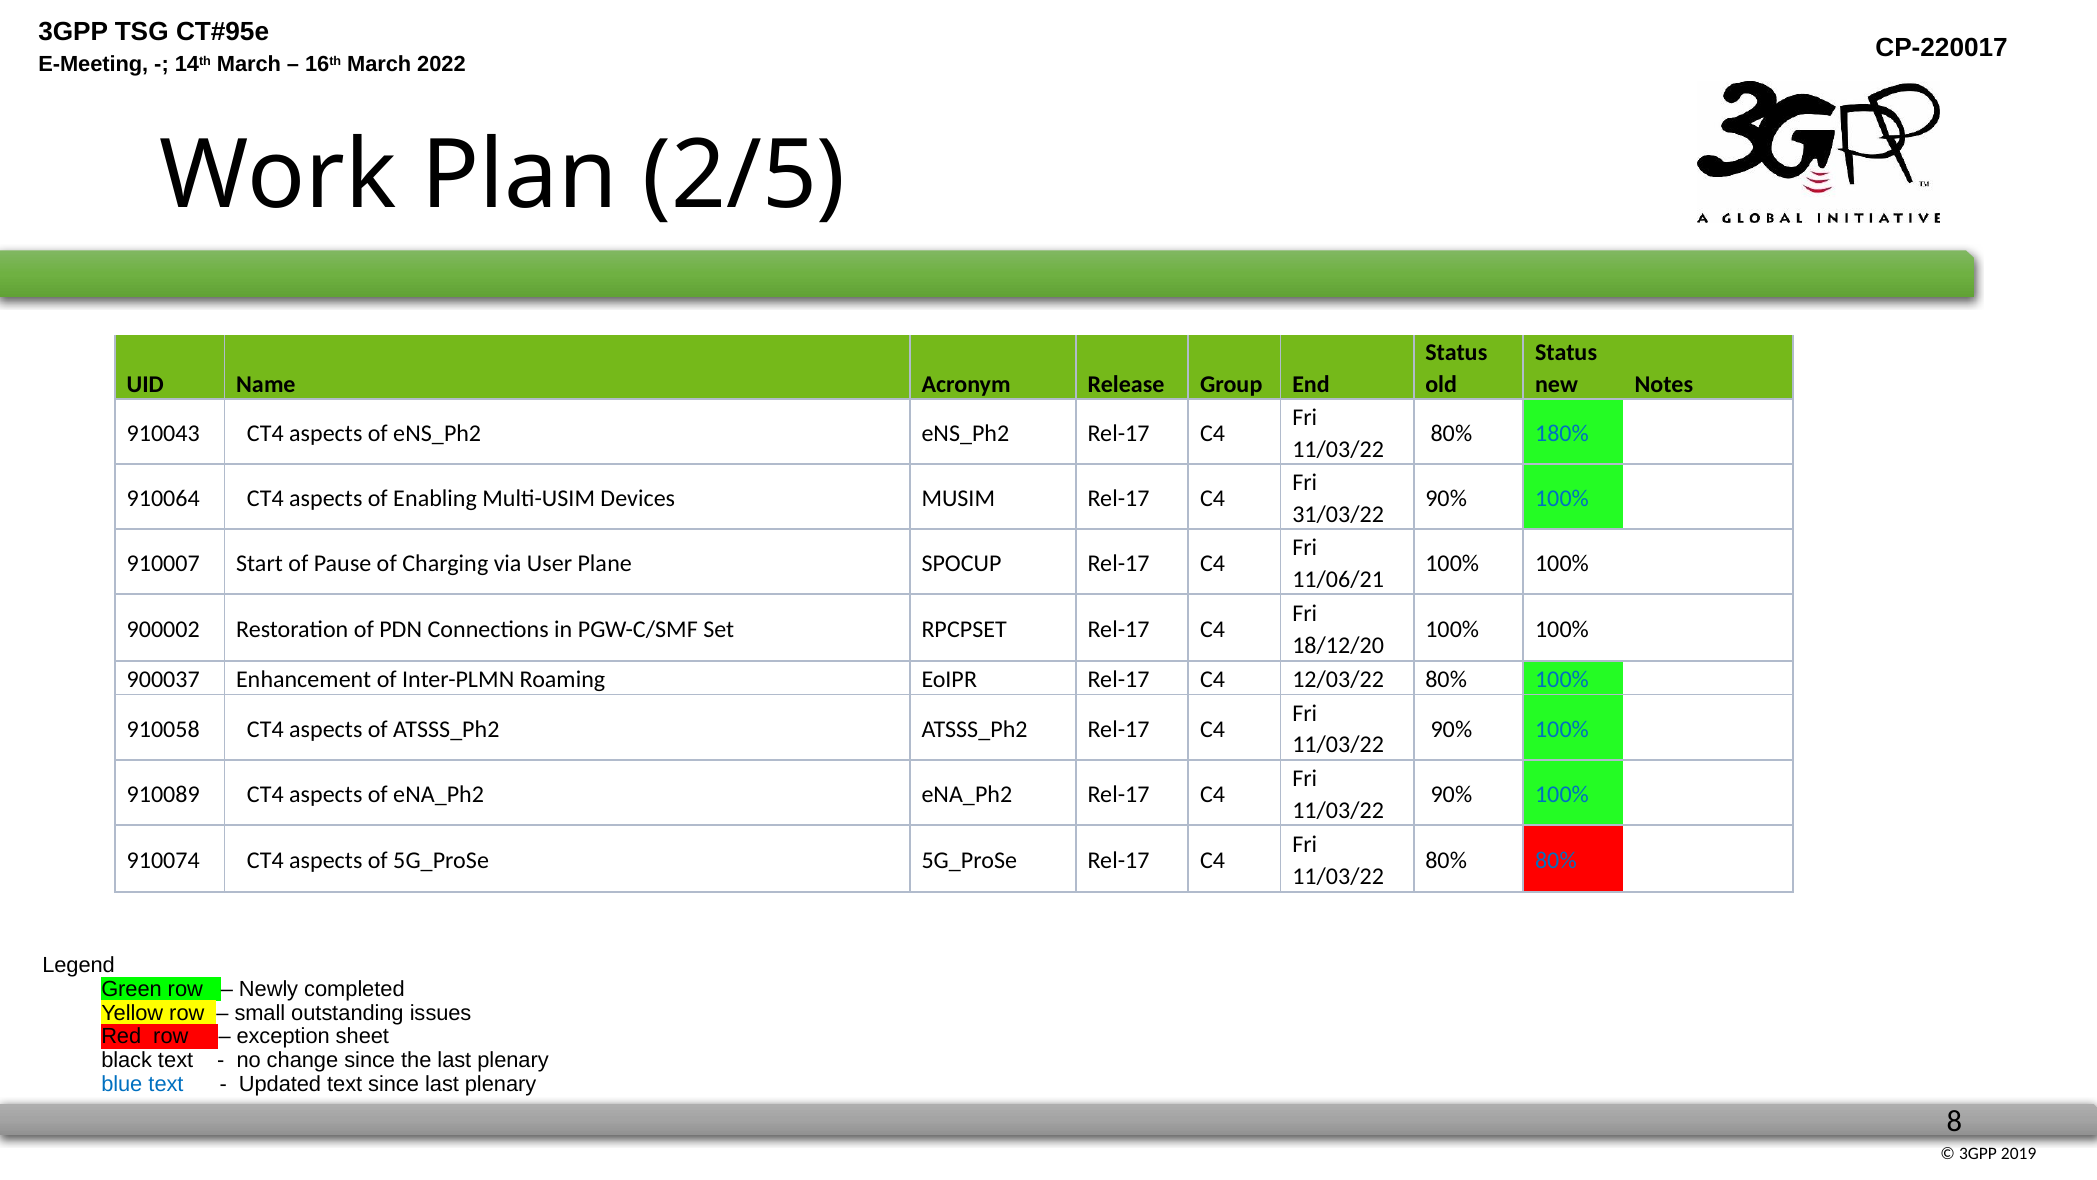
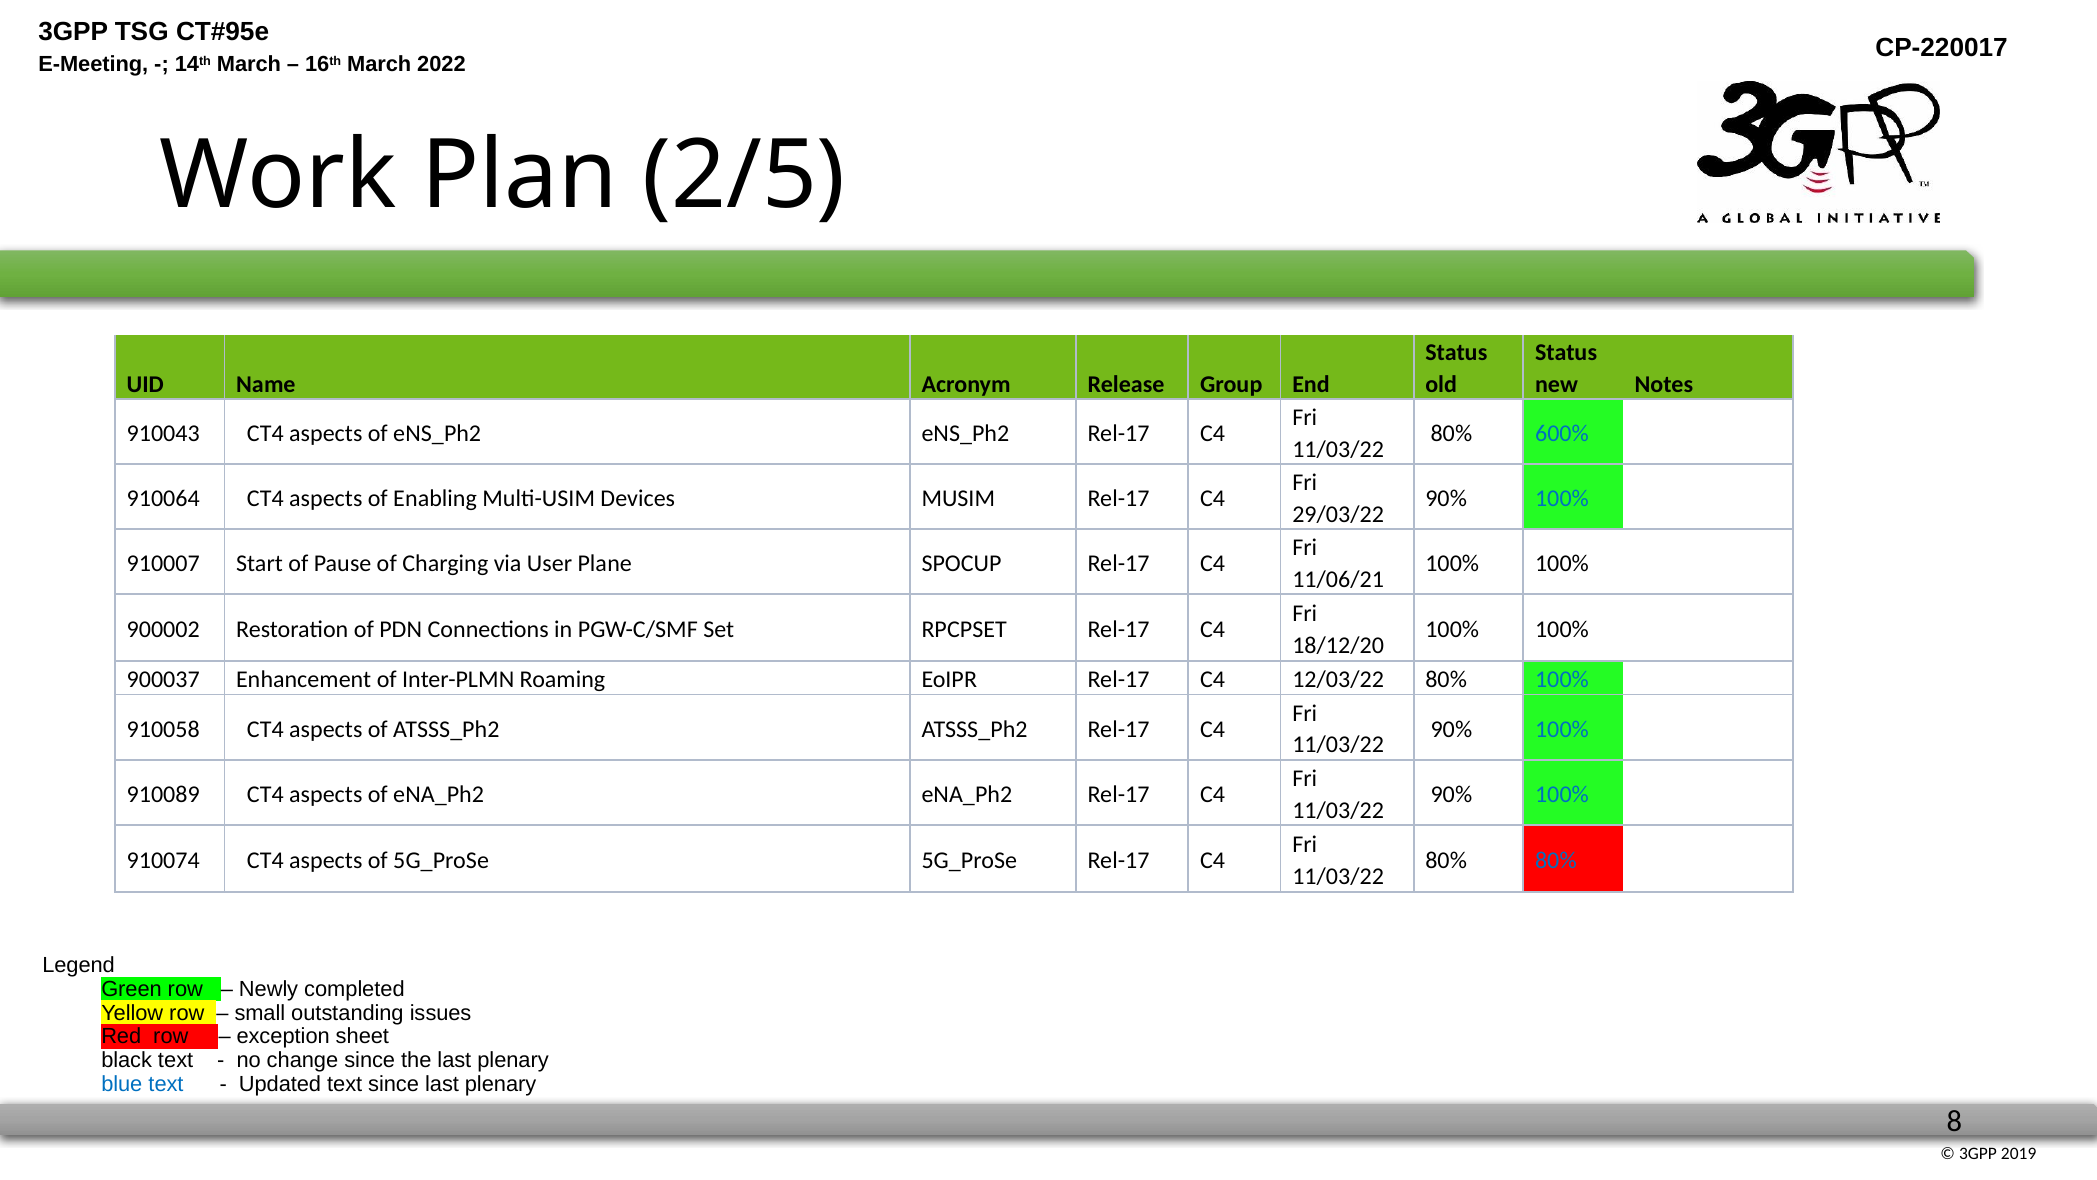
180%: 180% -> 600% (1562, 433)
31/03/22: 31/03/22 -> 29/03/22 (1338, 514)
